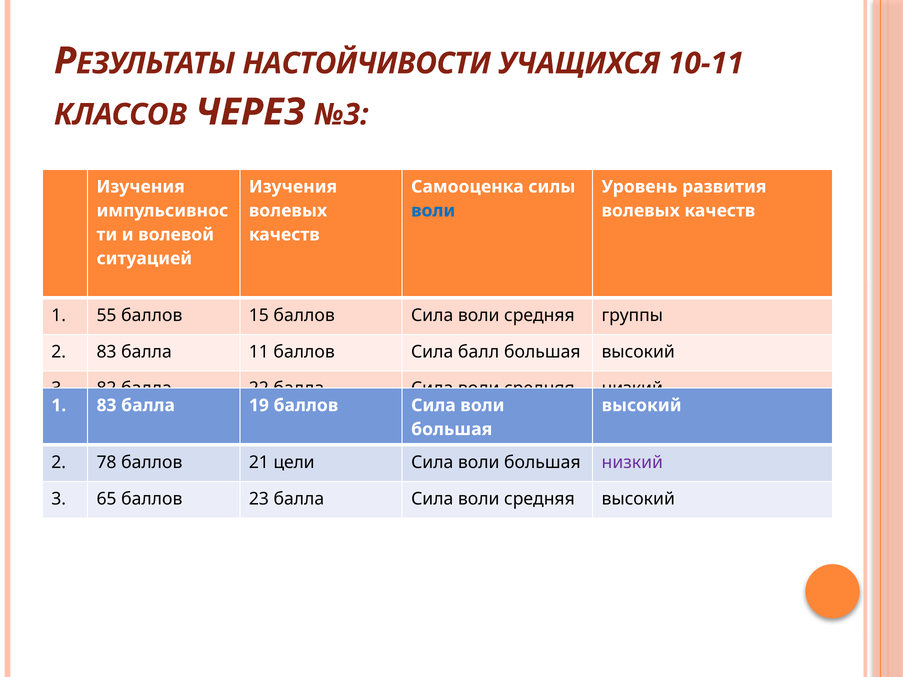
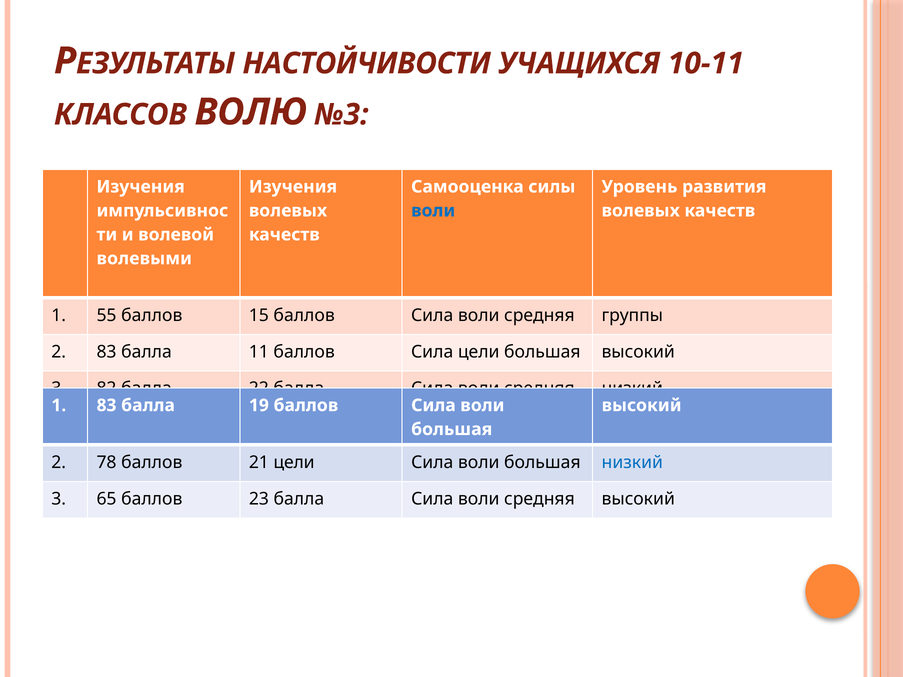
ЧЕРЕЗ: ЧЕРЕЗ -> ВОЛЮ (251, 112)
ситуацией: ситуацией -> волевыми (144, 259)
Сила балл: балл -> цели (479, 352)
низкий colour: purple -> blue (632, 462)
